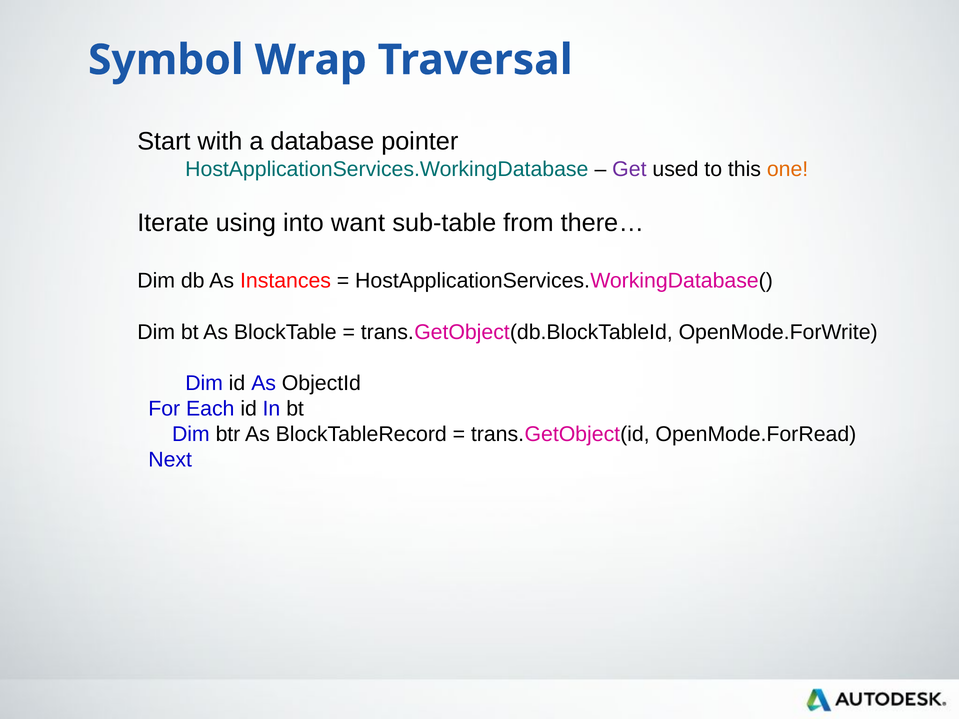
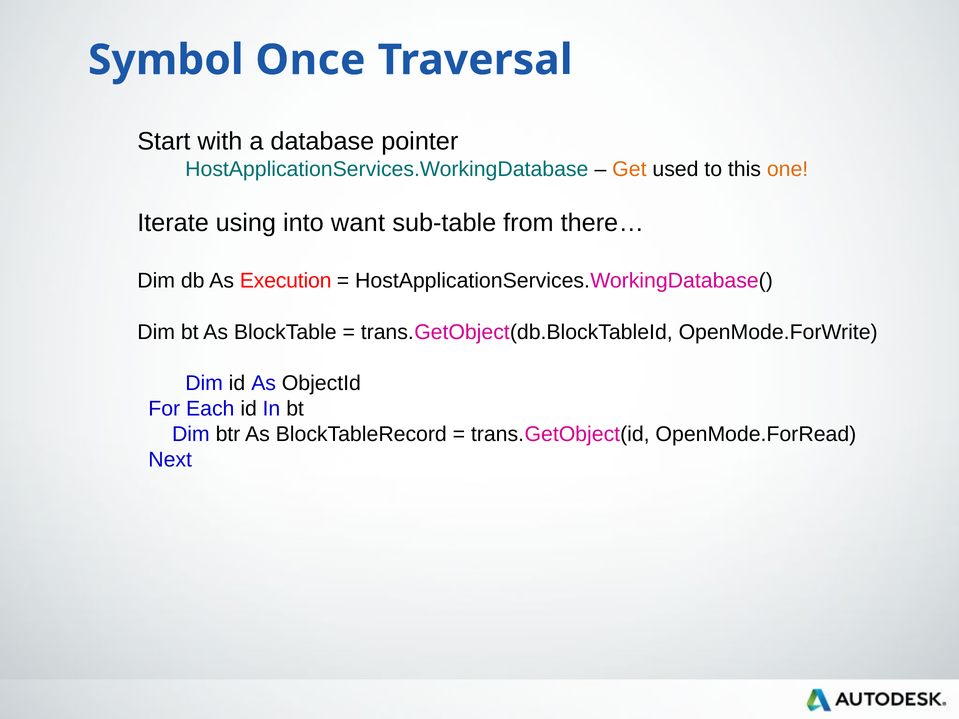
Wrap: Wrap -> Once (310, 60)
Get colour: purple -> orange (629, 169)
Instances: Instances -> Execution (286, 281)
